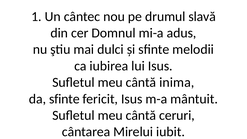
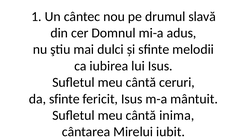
inima: inima -> ceruri (177, 82)
ceruri: ceruri -> inima (177, 115)
